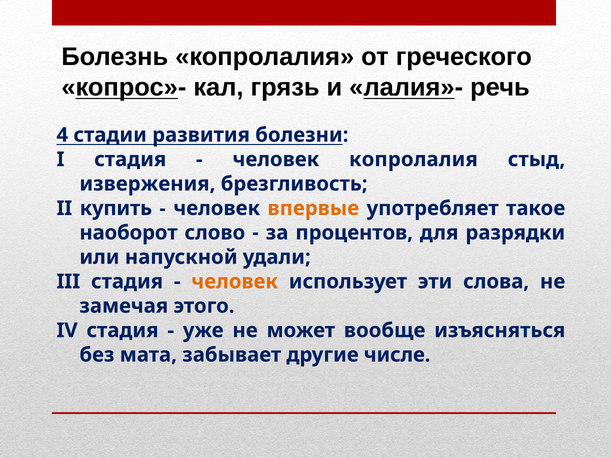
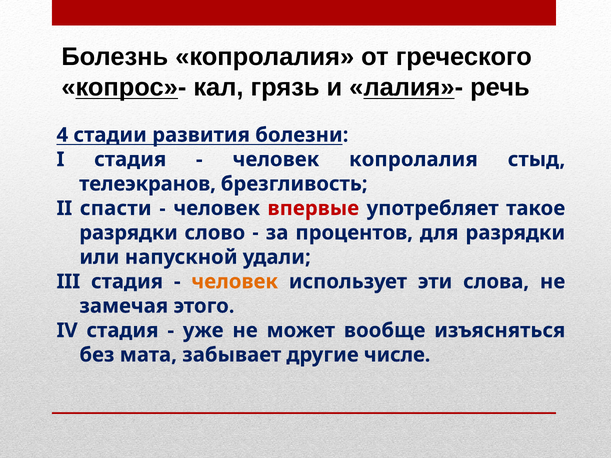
извержения: извержения -> телеэкранов (148, 184)
купить: купить -> спасти (116, 208)
впервые colour: orange -> red (313, 208)
наоборот: наоборот -> разрядки (129, 233)
